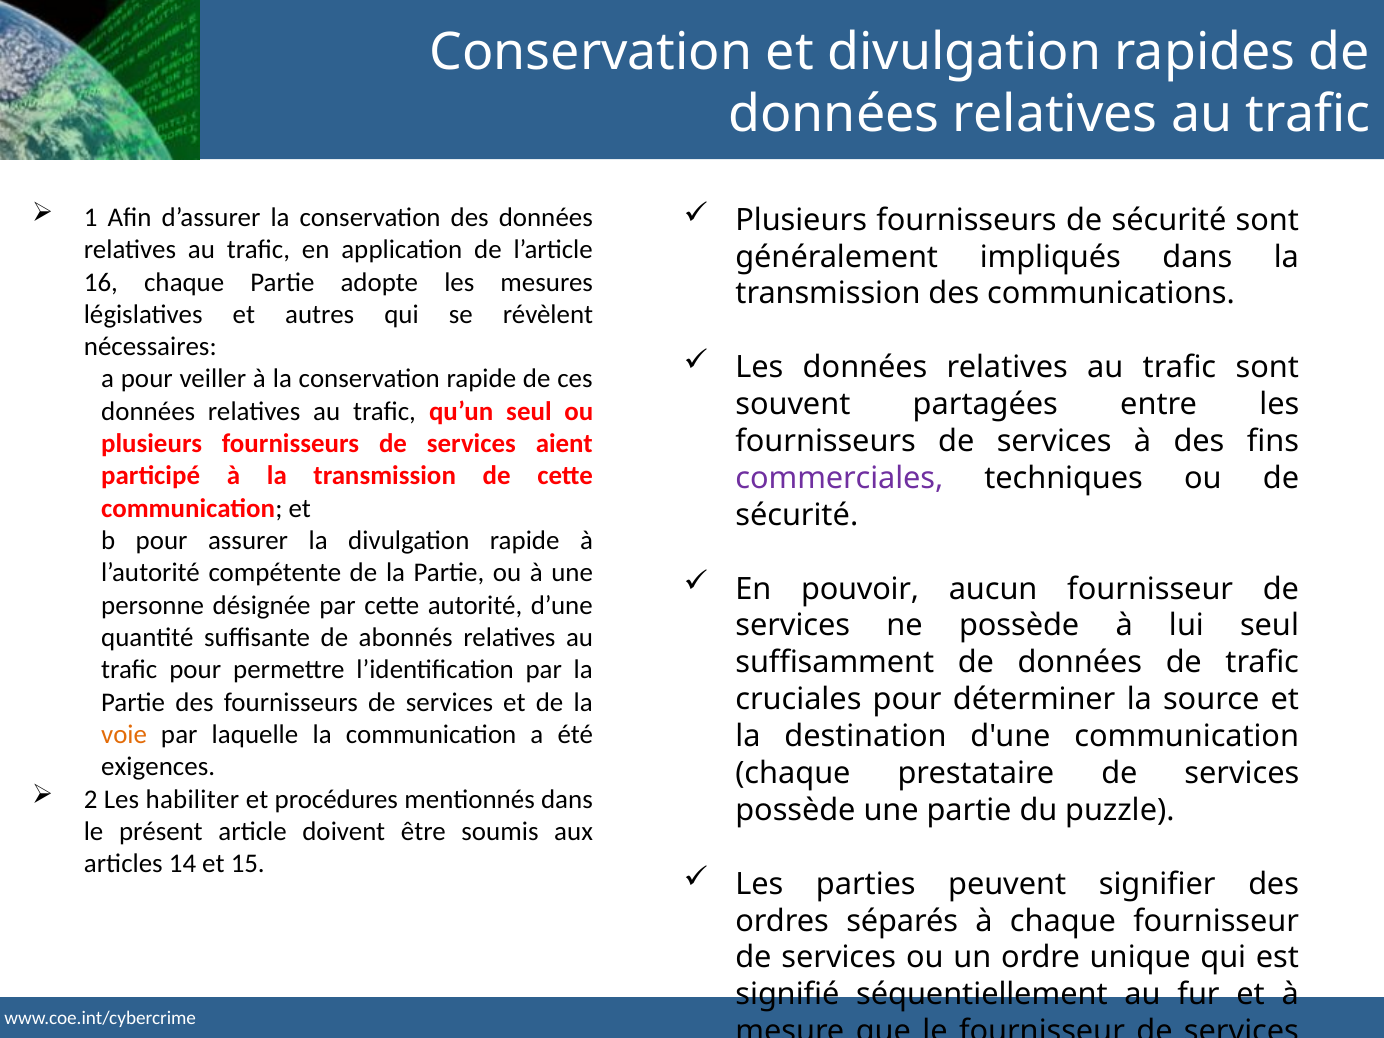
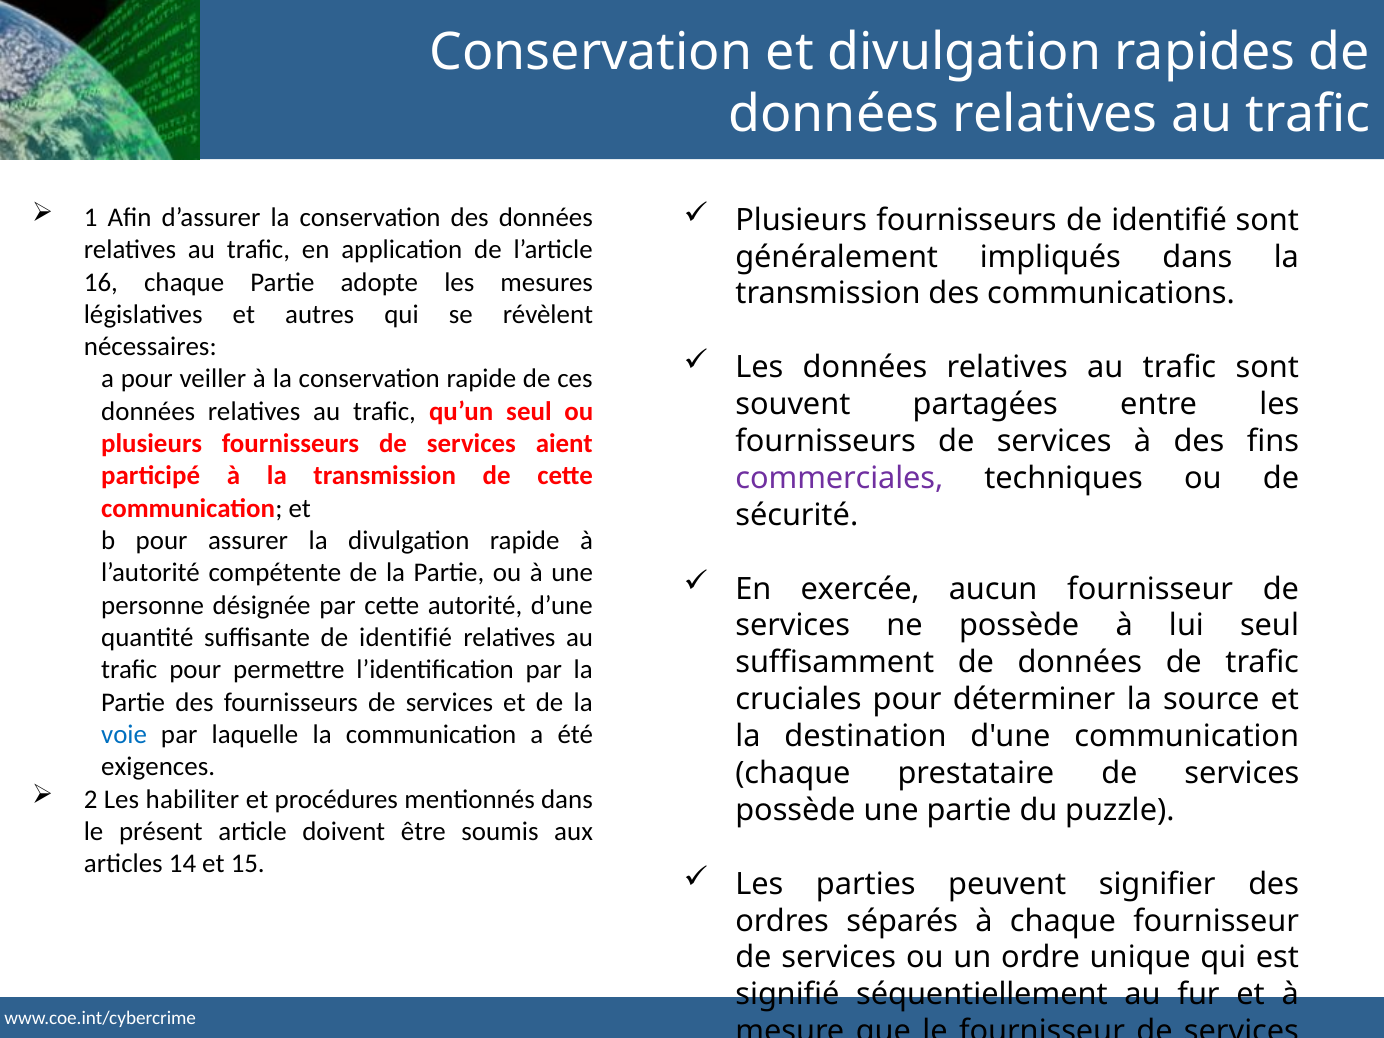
fournisseurs de sécurité: sécurité -> identifié (1169, 220)
pouvoir: pouvoir -> exercée (860, 589)
suffisante de abonnés: abonnés -> identifié (406, 638)
voie colour: orange -> blue (124, 735)
